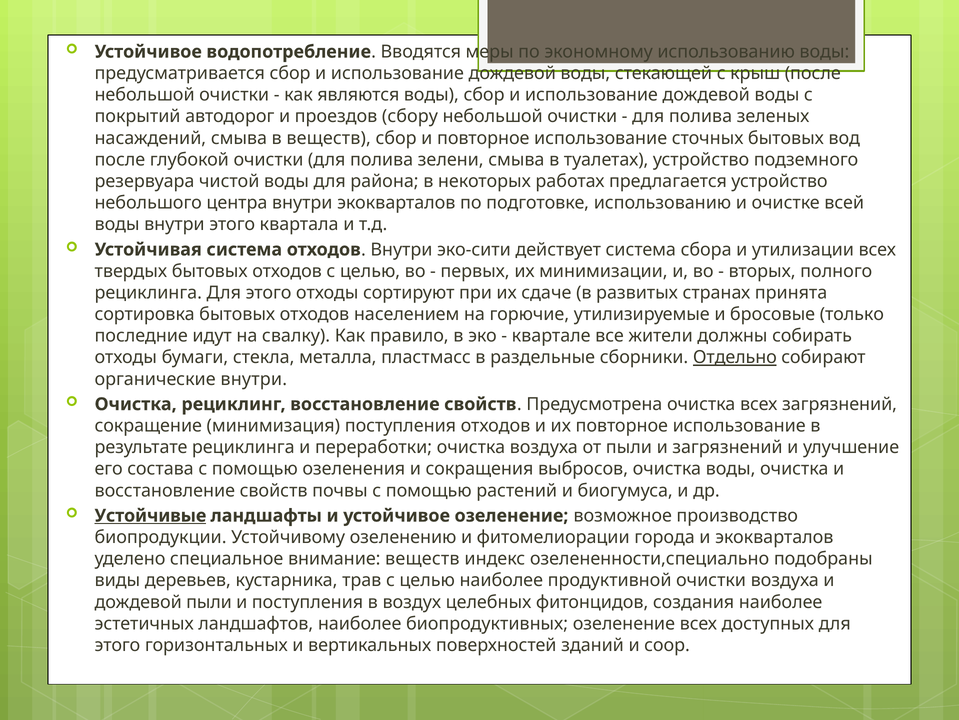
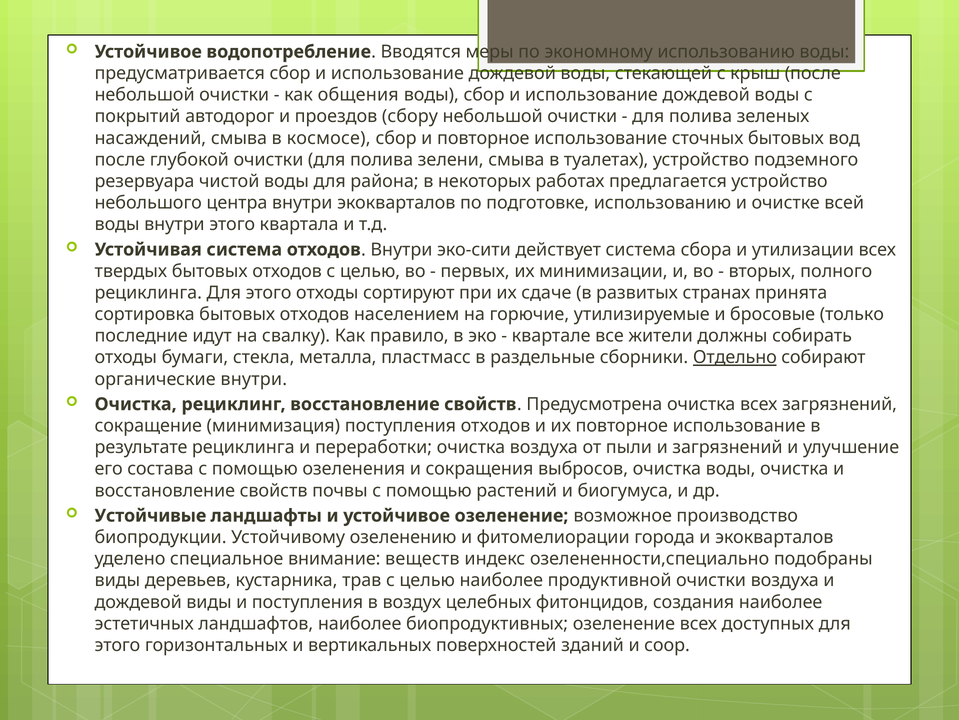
являются: являются -> общения (358, 95)
в веществ: веществ -> космосе (329, 138)
Устойчивые underline: present -> none (150, 515)
дождевой пыли: пыли -> виды (209, 601)
